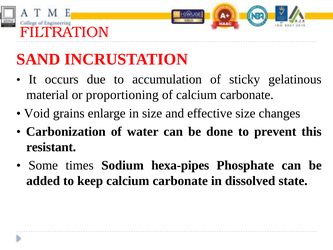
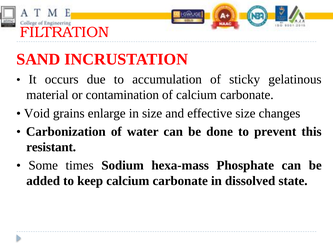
proportioning: proportioning -> contamination (122, 95)
hexa-pipes: hexa-pipes -> hexa-mass (180, 165)
